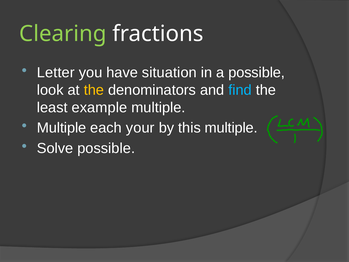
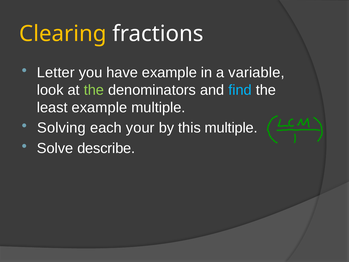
Clearing colour: light green -> yellow (63, 34)
have situation: situation -> example (169, 73)
a possible: possible -> variable (257, 73)
the colour: yellow -> light green (94, 90)
Multiple: Multiple -> Solving (61, 128)
Solve possible: possible -> describe (106, 148)
